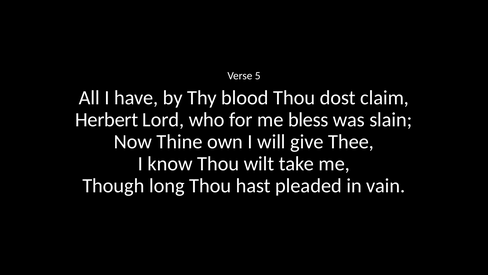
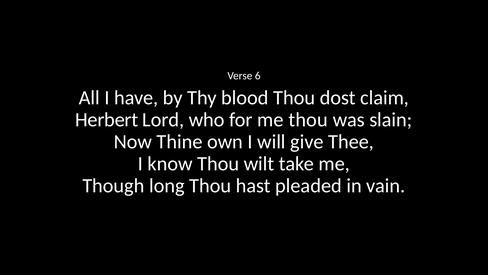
5: 5 -> 6 (258, 76)
me bless: bless -> thou (308, 120)
